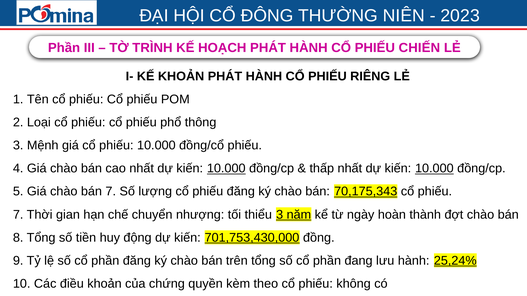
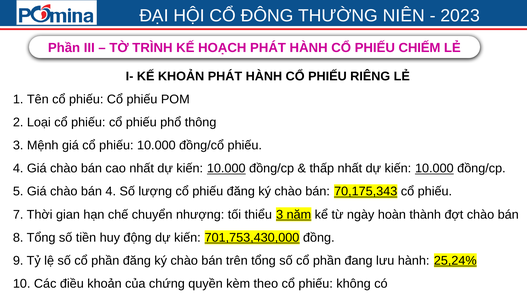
CHIẾN: CHIẾN -> CHIẾM (419, 48)
bán 7: 7 -> 4 (111, 192)
